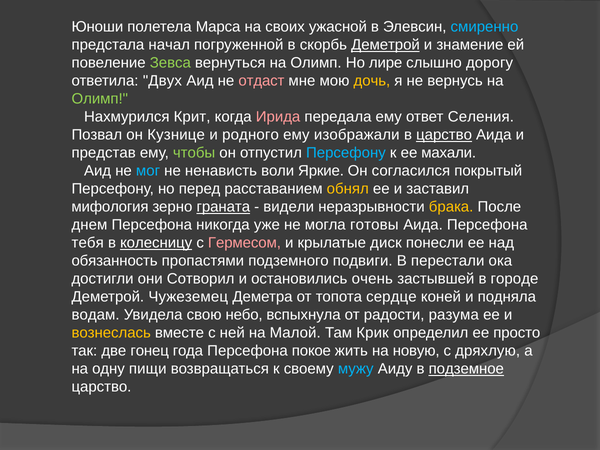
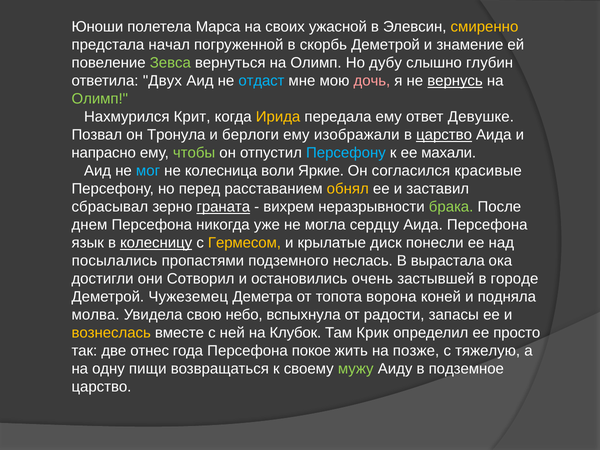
смиренно colour: light blue -> yellow (484, 27)
Деметрой underline: present -> none (385, 45)
лире: лире -> дубу (386, 63)
дорогу: дорогу -> глубин (490, 63)
отдаст colour: pink -> light blue (261, 81)
дочь colour: yellow -> pink (372, 81)
вернусь underline: none -> present (455, 81)
Ирида colour: pink -> yellow (278, 117)
Селения: Селения -> Девушке (481, 117)
Кузнице: Кузнице -> Тронула (176, 135)
родного: родного -> берлоги (251, 135)
представ: представ -> напрасно (104, 153)
ненависть: ненависть -> колесница (221, 171)
покрытый: покрытый -> красивые (488, 171)
мифология: мифология -> сбрасывал (110, 207)
видели: видели -> вихрем (289, 207)
брака colour: yellow -> light green (451, 207)
готовы: готовы -> сердцу (374, 225)
тебя: тебя -> язык (88, 243)
Гермесом colour: pink -> yellow (244, 243)
обязанность: обязанность -> посылались (114, 261)
подвиги: подвиги -> неслась (363, 261)
перестали: перестали -> вырастала (448, 261)
сердце: сердце -> ворона (391, 297)
водам: водам -> молва (96, 315)
разума: разума -> запасы (454, 315)
Малой: Малой -> Клубок (295, 333)
гонец: гонец -> отнес (150, 351)
новую: новую -> позже (416, 351)
дряхлую: дряхлую -> тяжелую (488, 351)
мужу colour: light blue -> light green (356, 369)
подземное underline: present -> none (466, 369)
